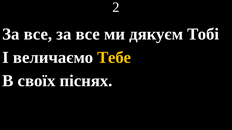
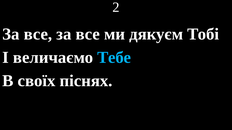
Тебе colour: yellow -> light blue (114, 58)
